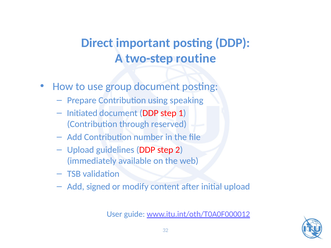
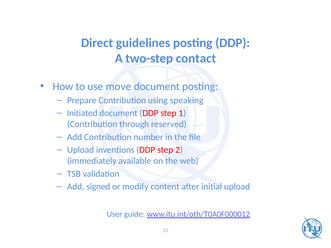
important: important -> guidelines (143, 43)
routine: routine -> contact (196, 58)
group: group -> move (118, 87)
guidelines: guidelines -> inventions (115, 150)
